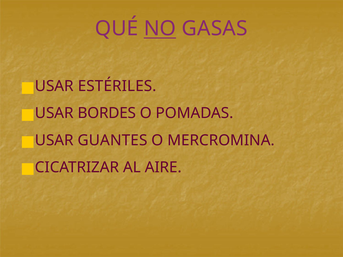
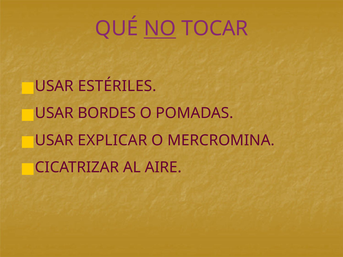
GASAS: GASAS -> TOCAR (215, 28)
GUANTES: GUANTES -> EXPLICAR (113, 140)
